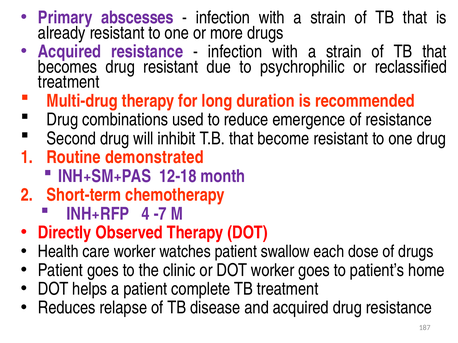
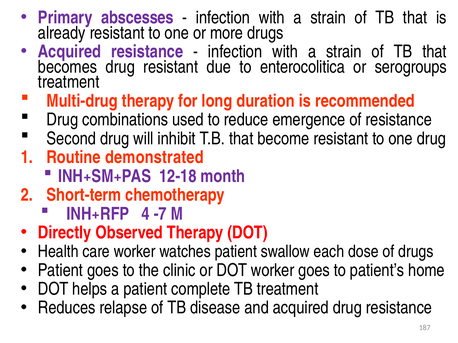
psychrophilic: psychrophilic -> enterocolitica (302, 67)
reclassified: reclassified -> serogroups (411, 67)
